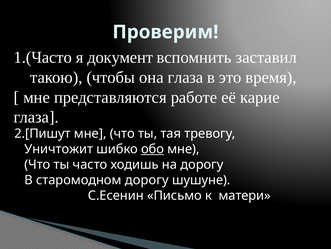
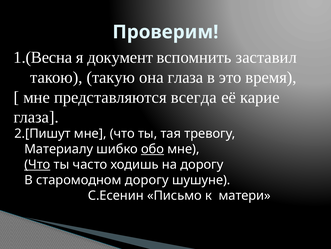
1.(Часто: 1.(Часто -> 1.(Весна (43, 57)
чтобы: чтобы -> такую (111, 77)
работе: работе -> всегда (194, 97)
Уничтожит: Уничтожит -> Материалу (59, 149)
Что underline: none -> present (37, 164)
